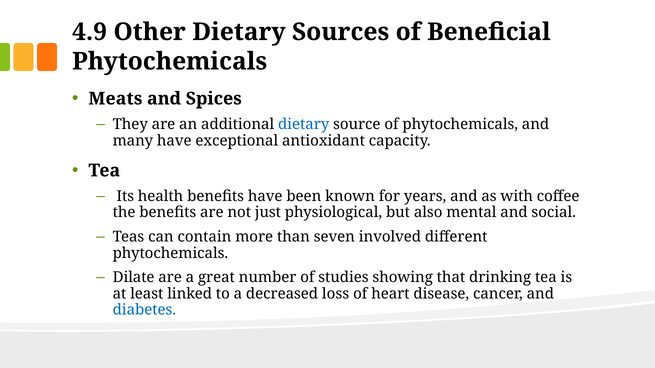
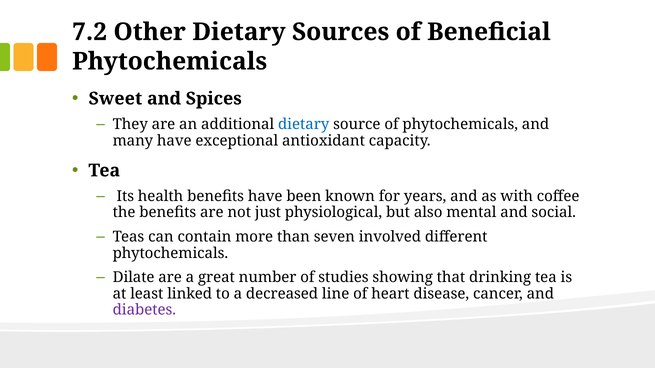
4.9: 4.9 -> 7.2 (90, 32)
Meats: Meats -> Sweet (115, 99)
loss: loss -> line (336, 294)
diabetes colour: blue -> purple (144, 310)
